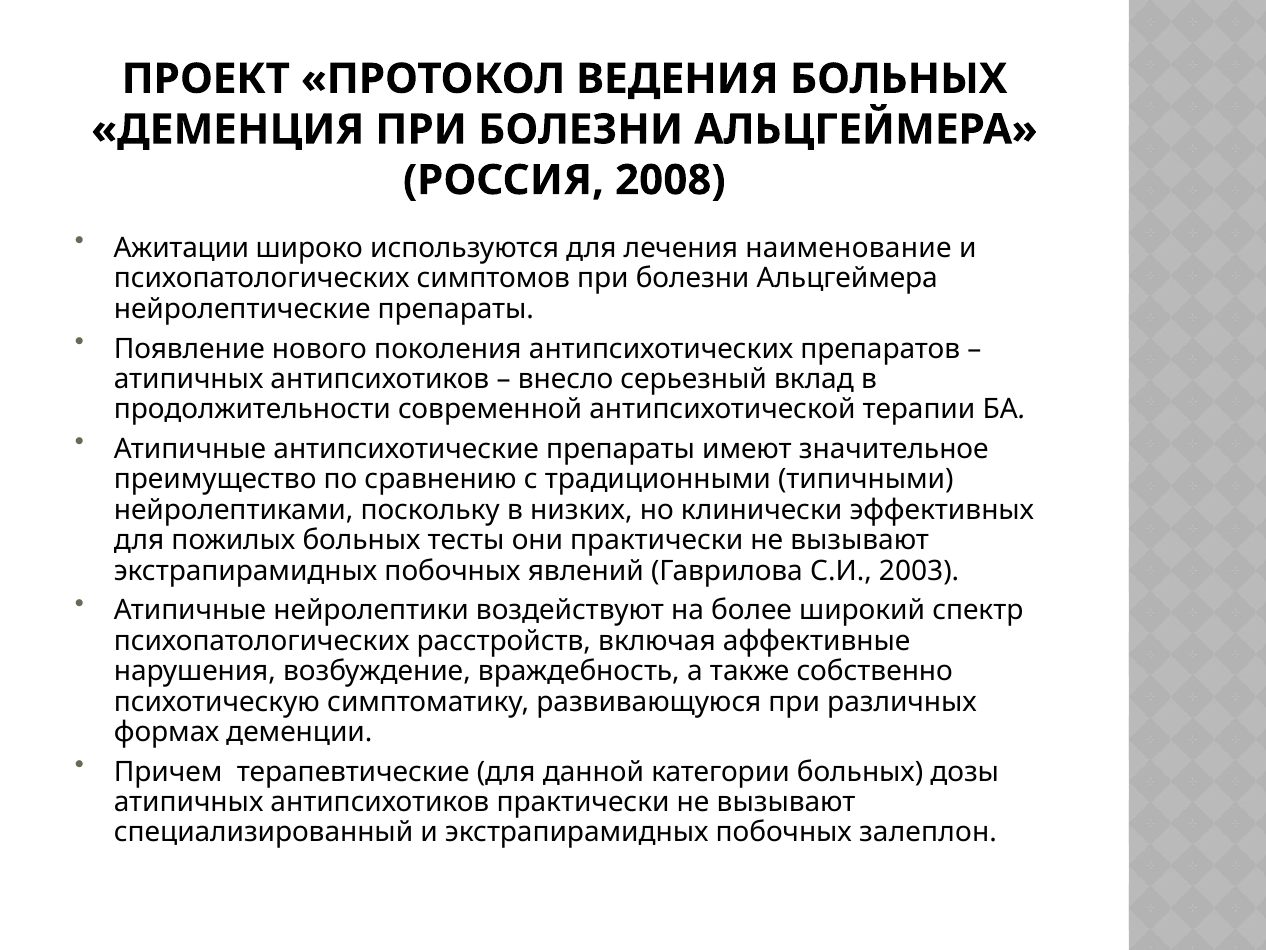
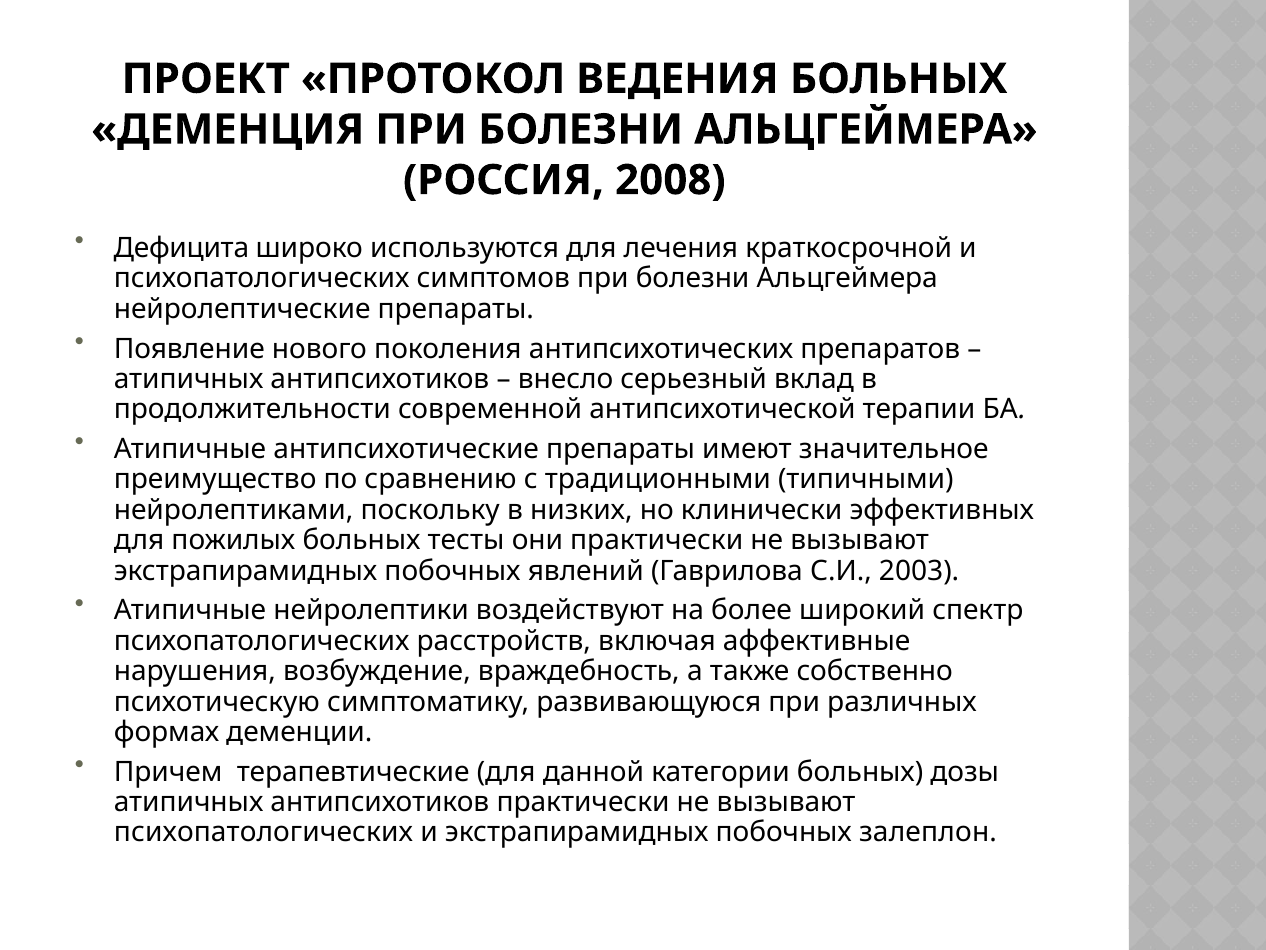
Ажитации: Ажитации -> Дефицита (181, 248)
наименование: наименование -> краткосрочной (849, 248)
специализированный: специализированный -> психопатологических (263, 832)
